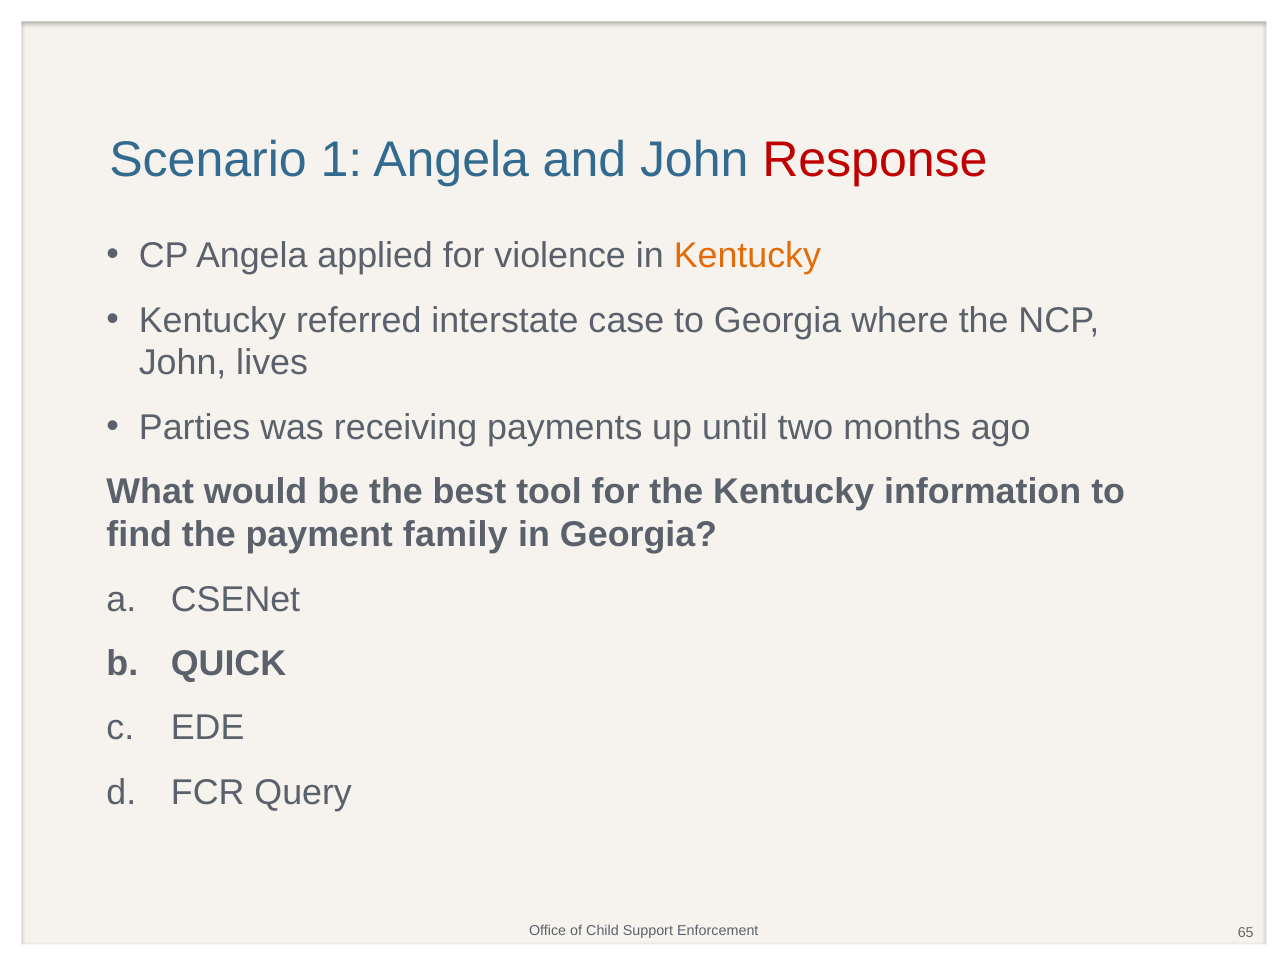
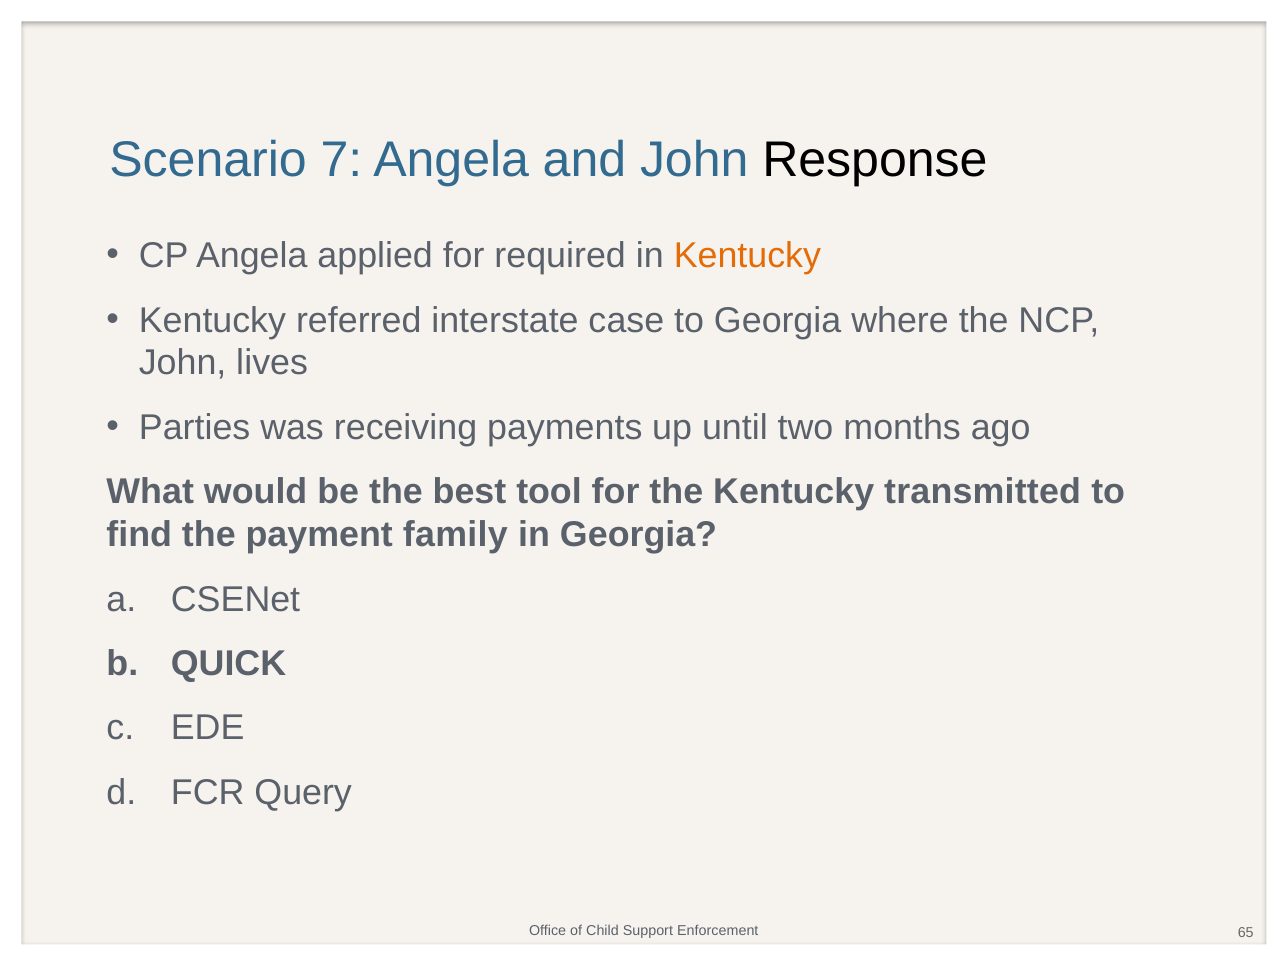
1: 1 -> 7 (341, 160)
Response colour: red -> black (875, 160)
violence: violence -> required (560, 256)
information: information -> transmitted (983, 492)
